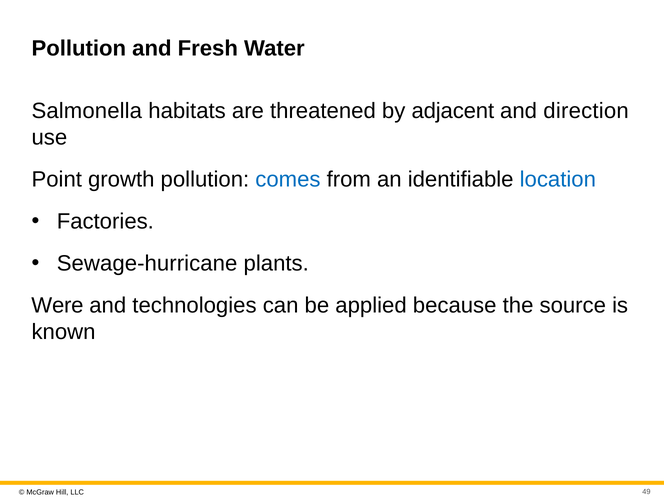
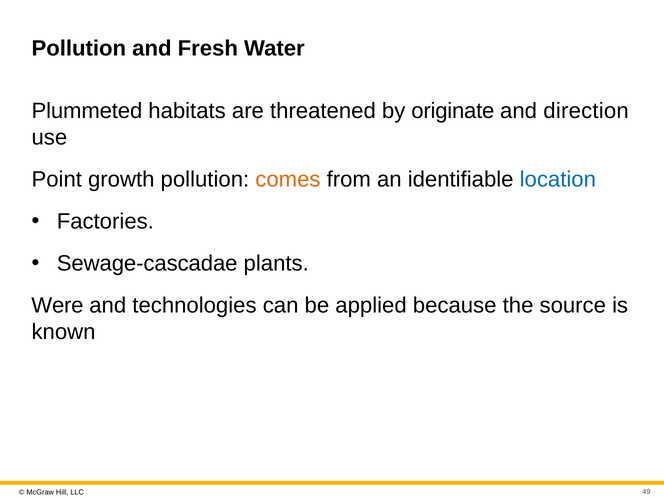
Salmonella: Salmonella -> Plummeted (87, 111)
adjacent: adjacent -> originate (453, 111)
comes colour: blue -> orange (288, 179)
Sewage-hurricane: Sewage-hurricane -> Sewage-cascadae (147, 264)
